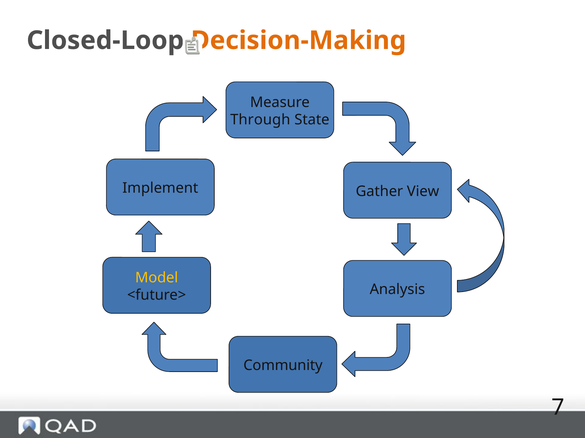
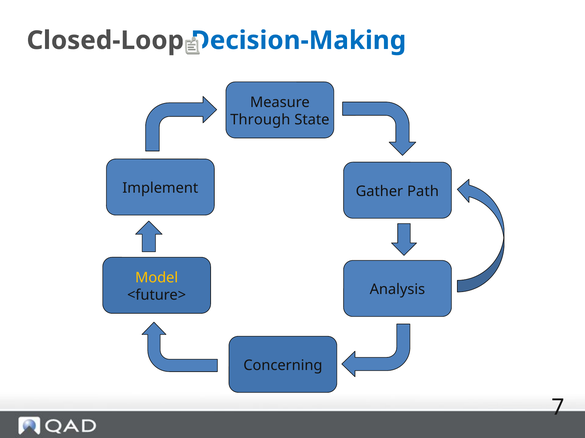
Decision-Making colour: orange -> blue (298, 40)
View: View -> Path (423, 192)
Community: Community -> Concerning (283, 366)
